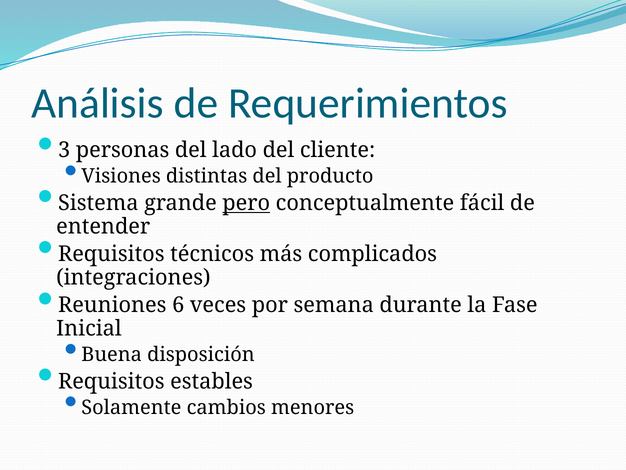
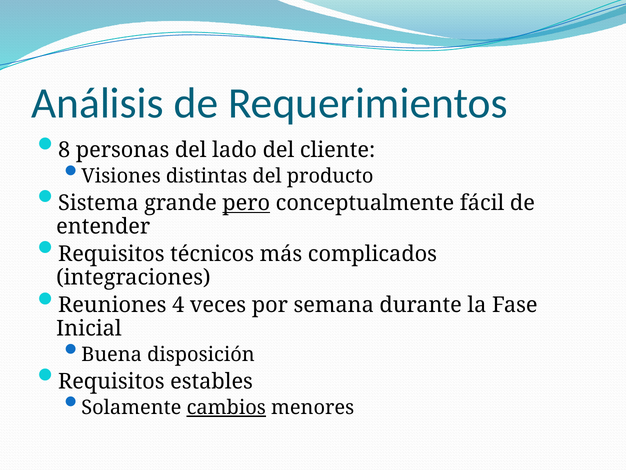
3: 3 -> 8 (64, 150)
6: 6 -> 4 (178, 305)
cambios underline: none -> present (226, 407)
